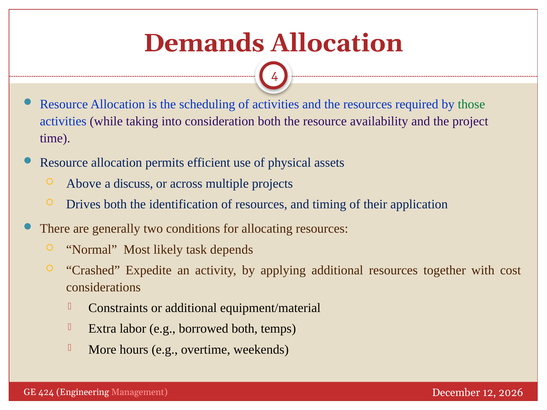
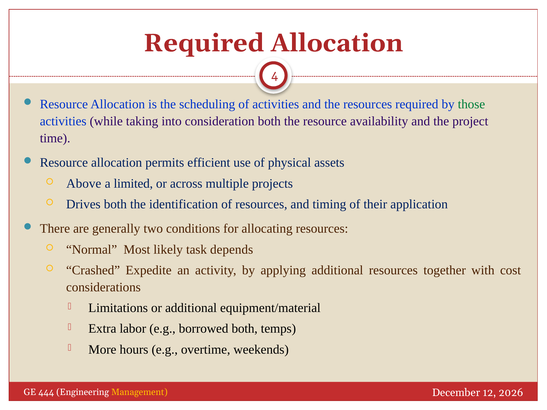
Demands: Demands -> Required (204, 43)
discuss: discuss -> limited (133, 184)
Constraints: Constraints -> Limitations (118, 308)
424: 424 -> 444 (46, 392)
Management colour: pink -> yellow (139, 392)
